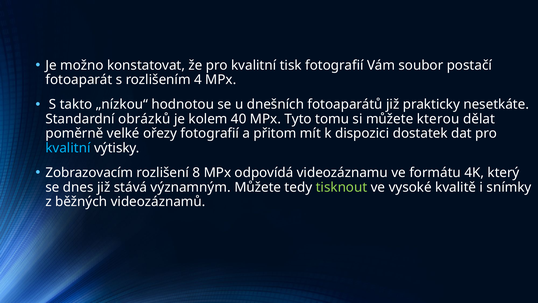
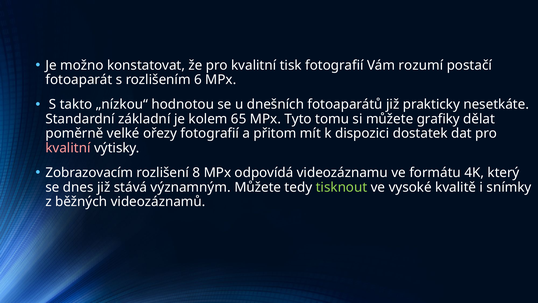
soubor: soubor -> rozumí (421, 65)
4: 4 -> 6 (198, 80)
obrázků: obrázků -> základní (144, 119)
40: 40 -> 65 (239, 119)
kterou: kterou -> grafiky (438, 119)
kvalitní colour: light blue -> pink (68, 148)
